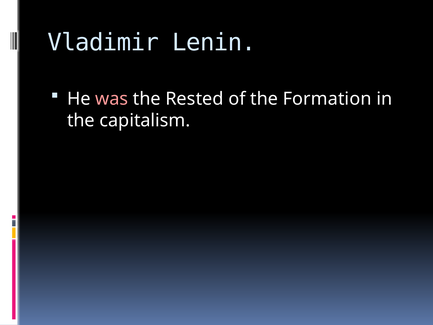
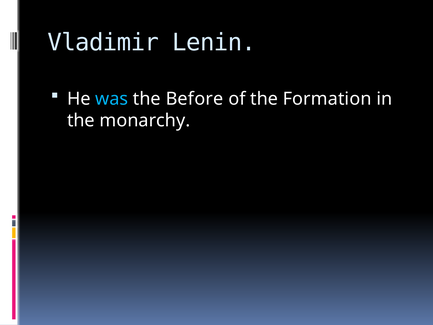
was colour: pink -> light blue (112, 99)
Rested: Rested -> Before (194, 99)
capitalism: capitalism -> monarchy (145, 120)
